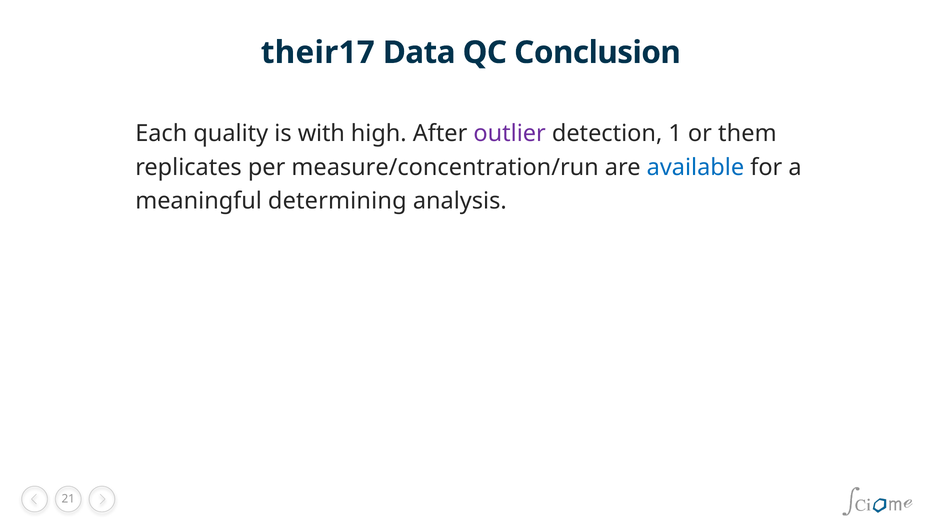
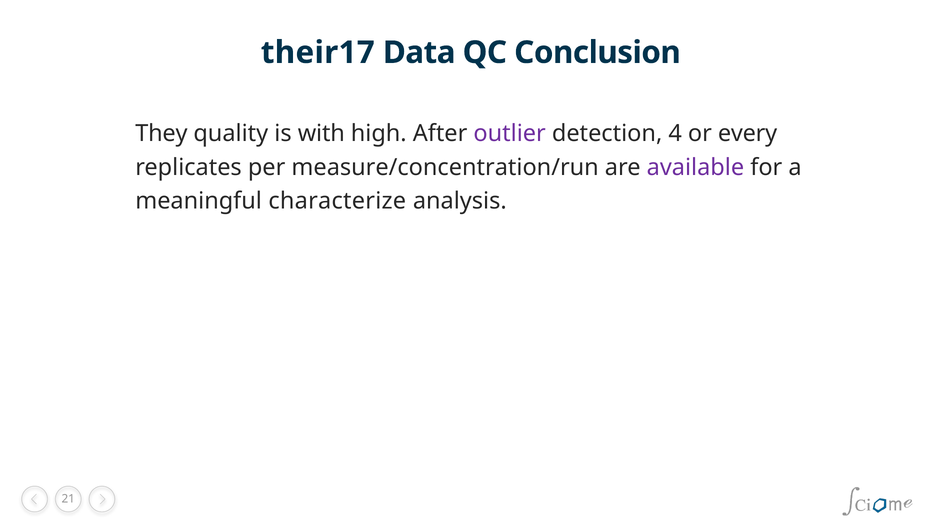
Each: Each -> They (161, 133)
1: 1 -> 4 (675, 133)
them: them -> every (748, 133)
available colour: blue -> purple (695, 167)
determining: determining -> characterize (337, 201)
